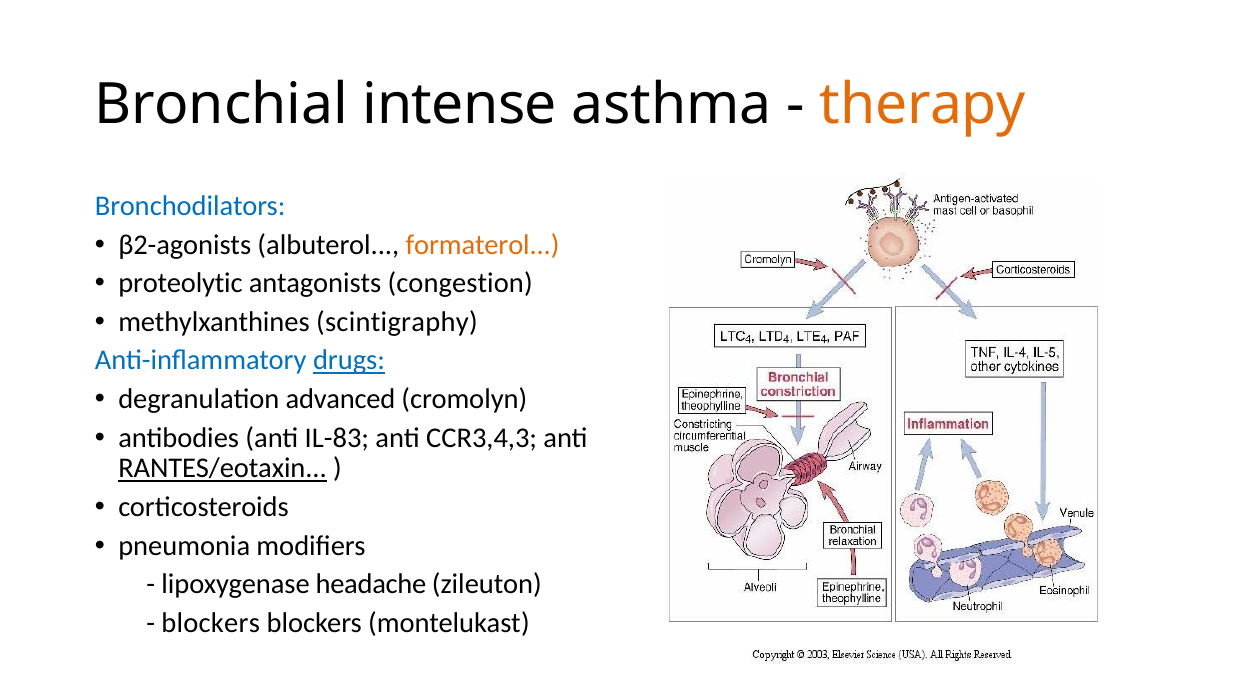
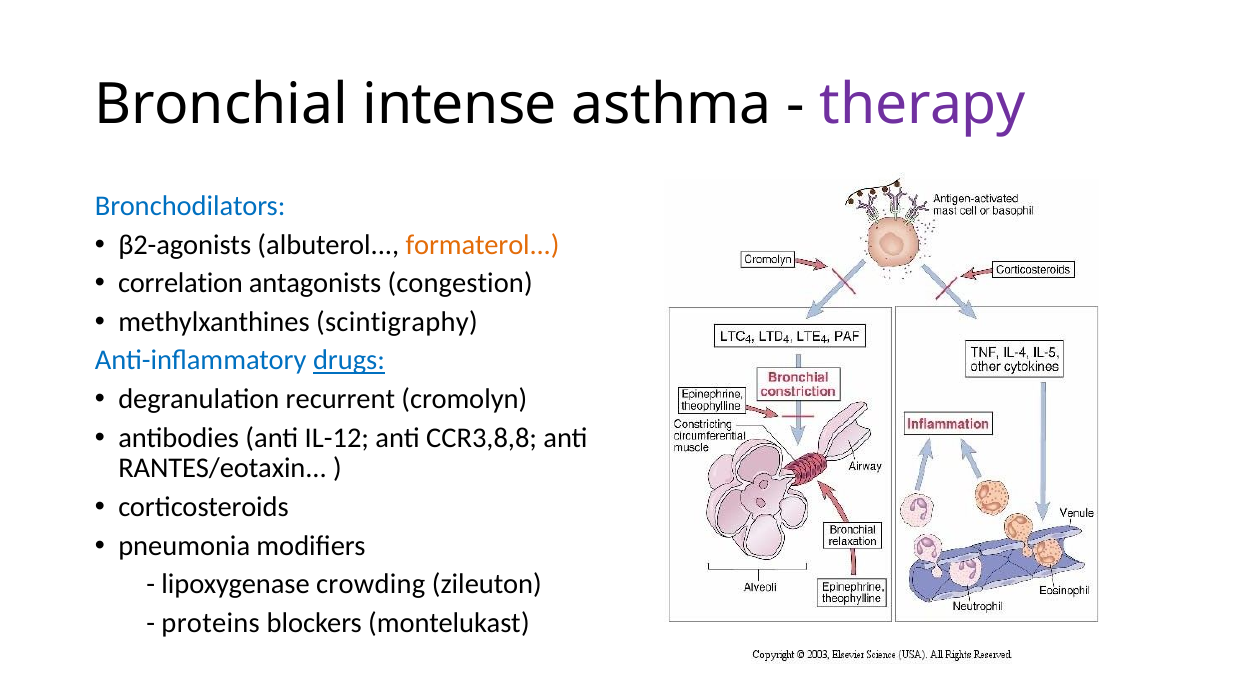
therapy colour: orange -> purple (923, 105)
proteolytic: proteolytic -> correlation (180, 284)
advanced: advanced -> recurrent (340, 399)
IL-83: IL-83 -> IL-12 (337, 438)
CCR3,4,3: CCR3,4,3 -> CCR3,8,8 (482, 438)
RANTES/eotaxin underline: present -> none (222, 469)
headache: headache -> crowding (371, 585)
blockers: blockers -> proteins (211, 623)
